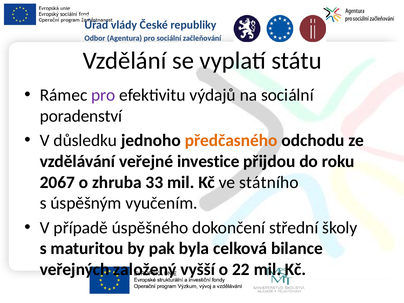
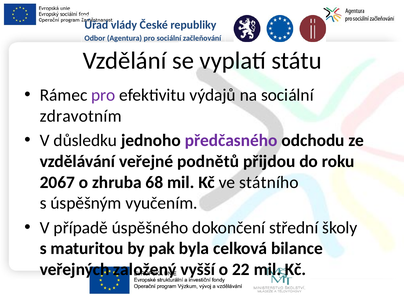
poradenství: poradenství -> zdravotním (81, 116)
předčasného colour: orange -> purple (231, 141)
investice: investice -> podnětů (208, 161)
33: 33 -> 68 (154, 182)
